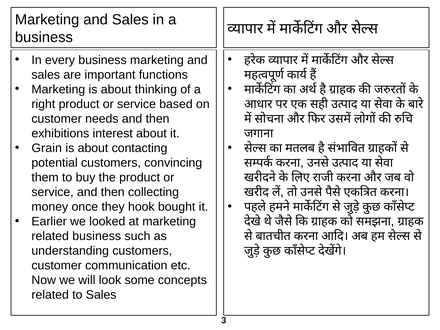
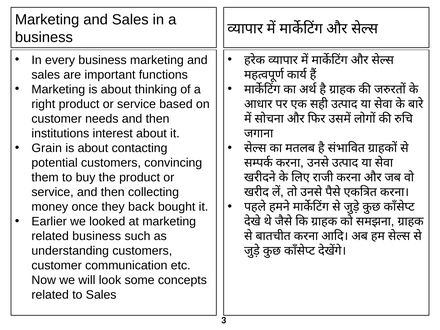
exhibitions: exhibitions -> institutions (60, 133)
hook: hook -> back (141, 207)
